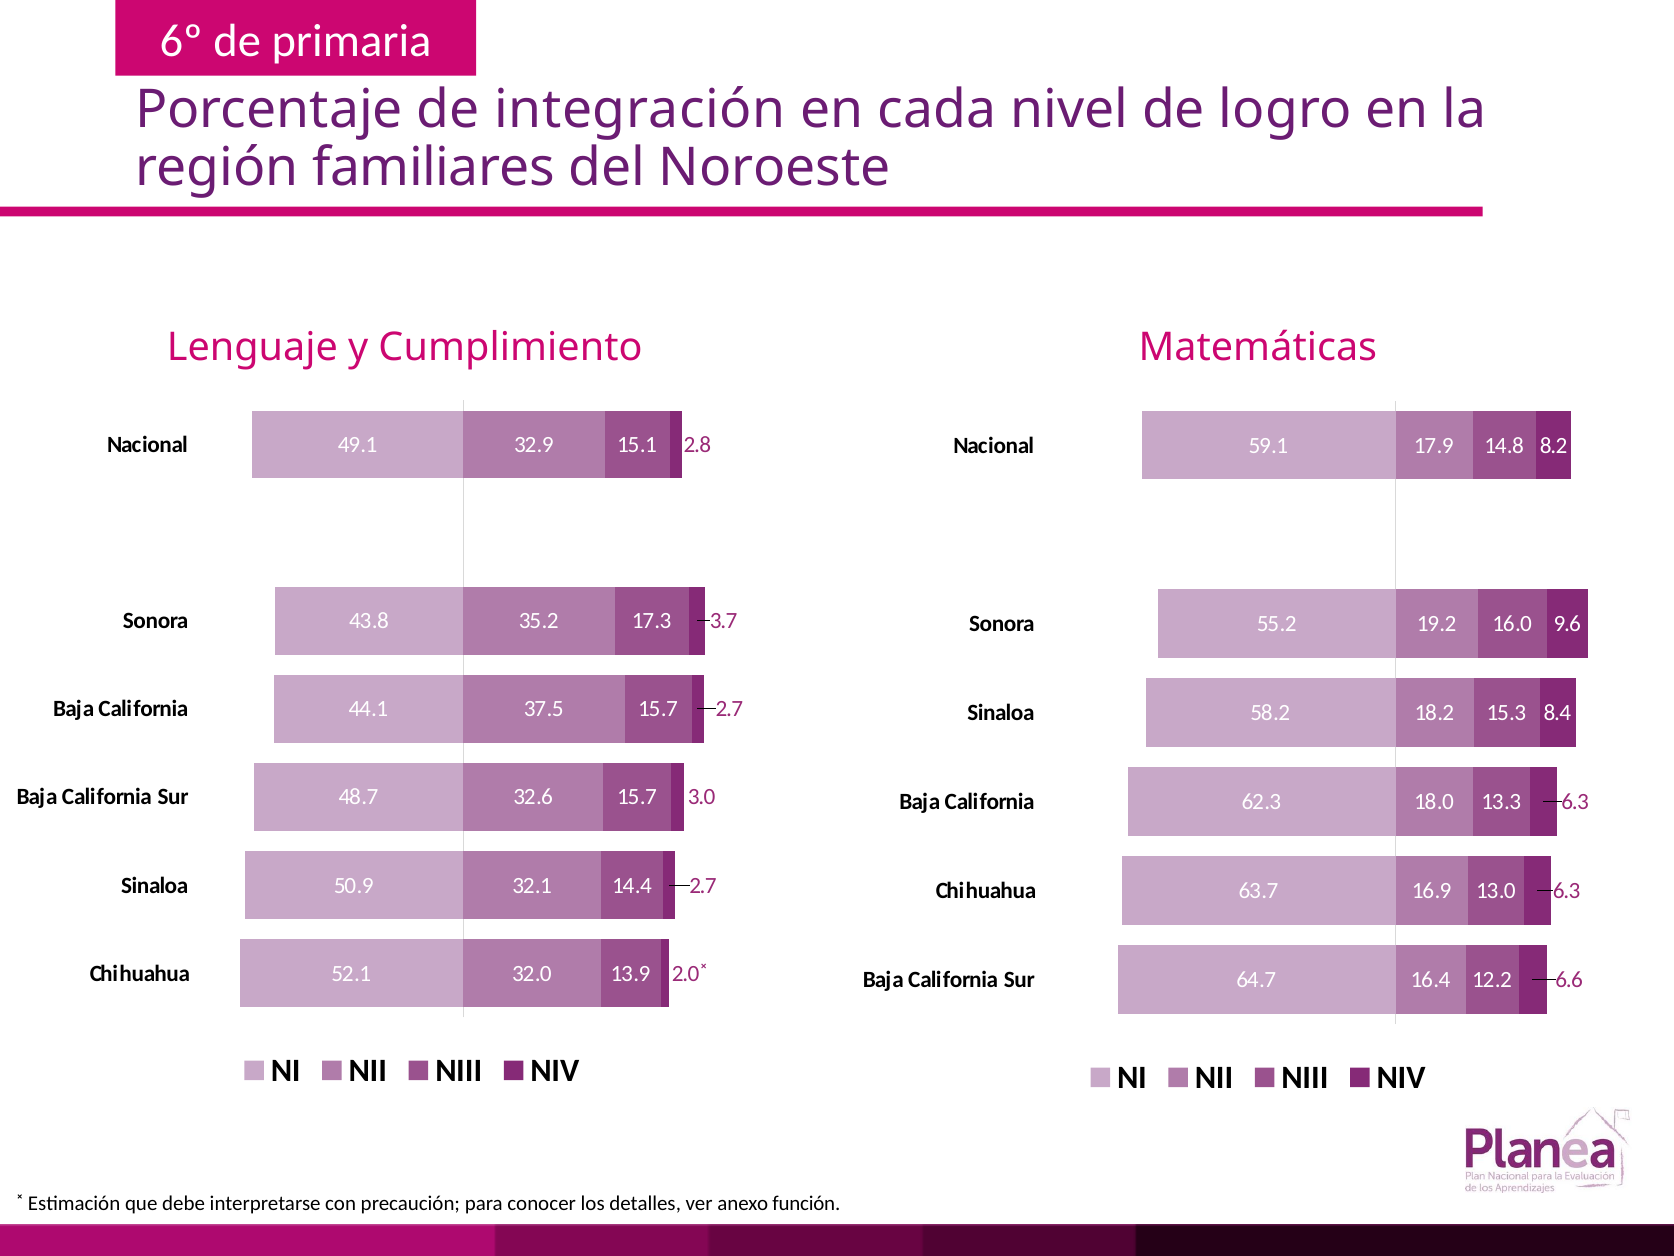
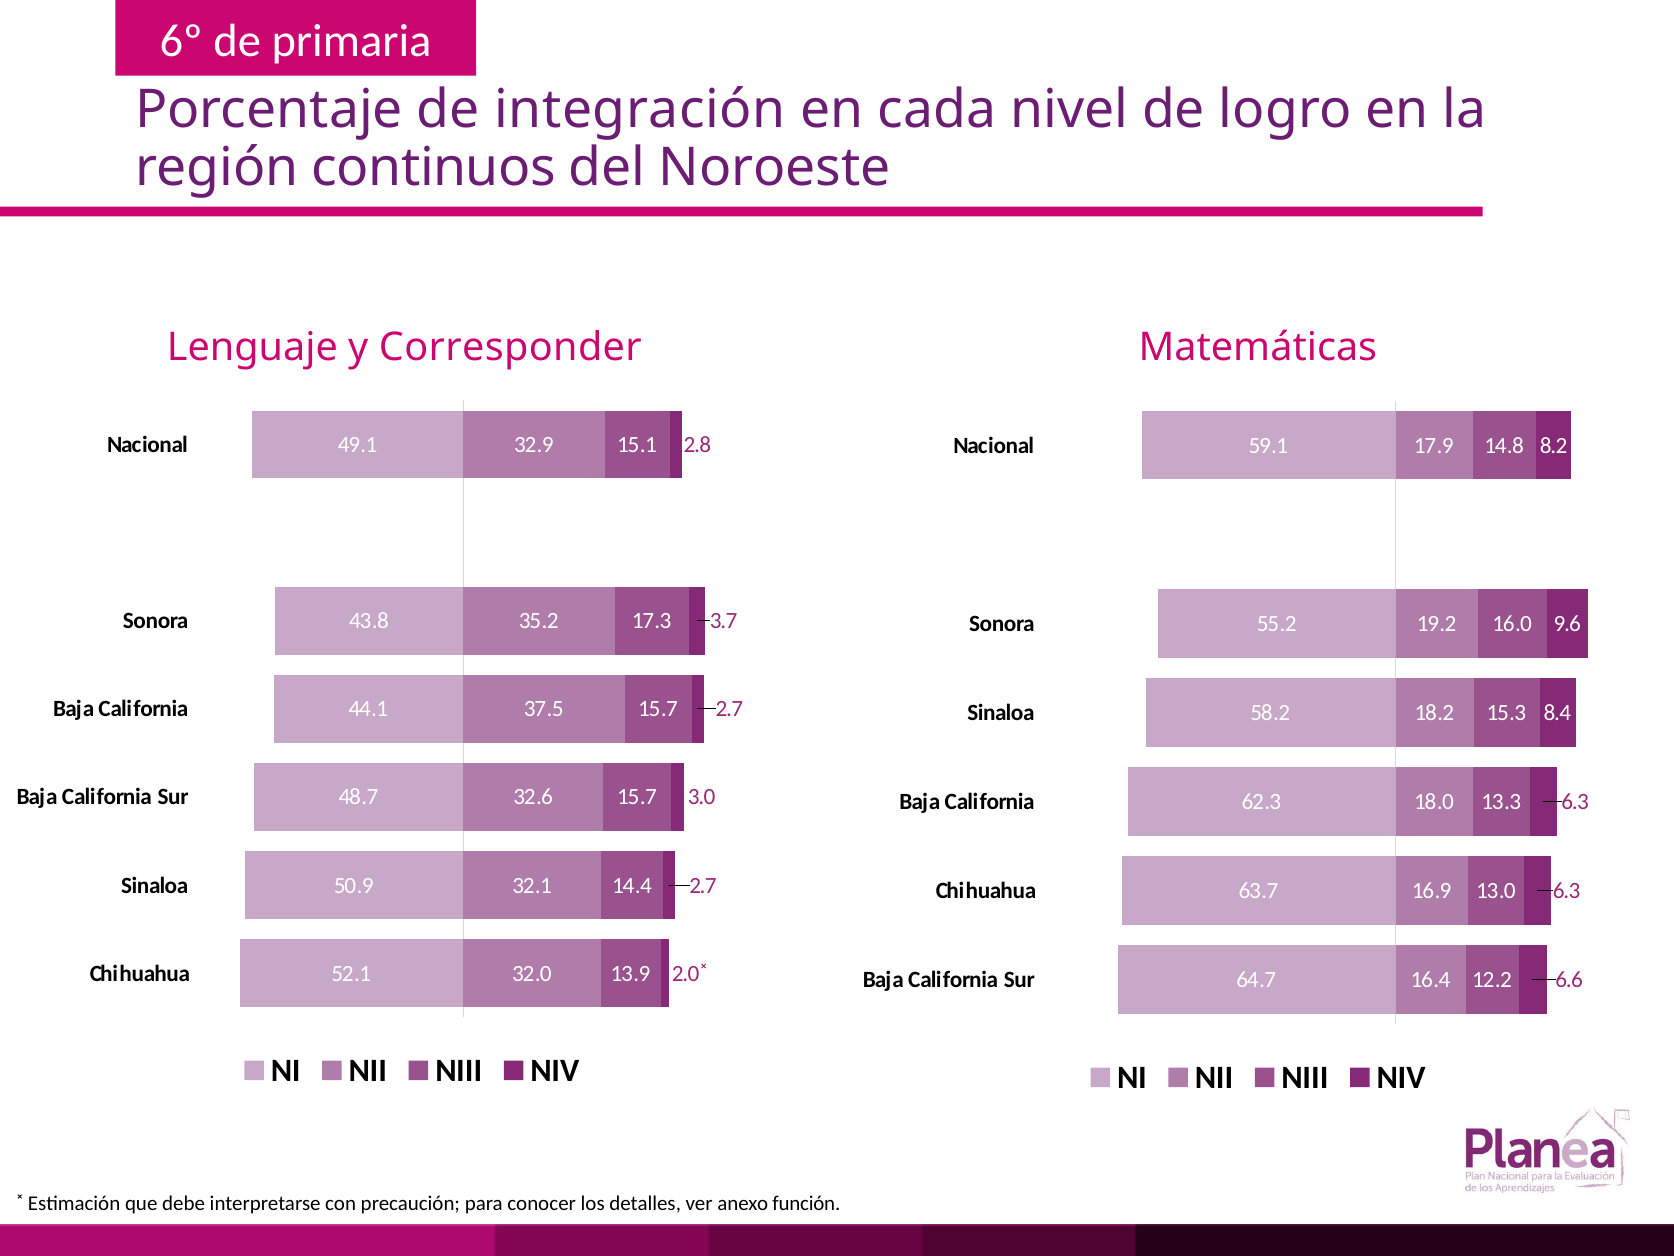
familiares: familiares -> continuos (434, 167)
Cumplimiento: Cumplimiento -> Corresponder (510, 347)
